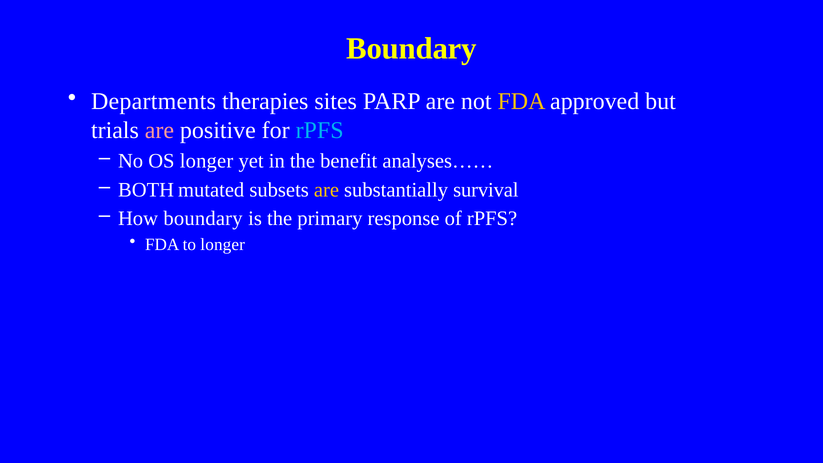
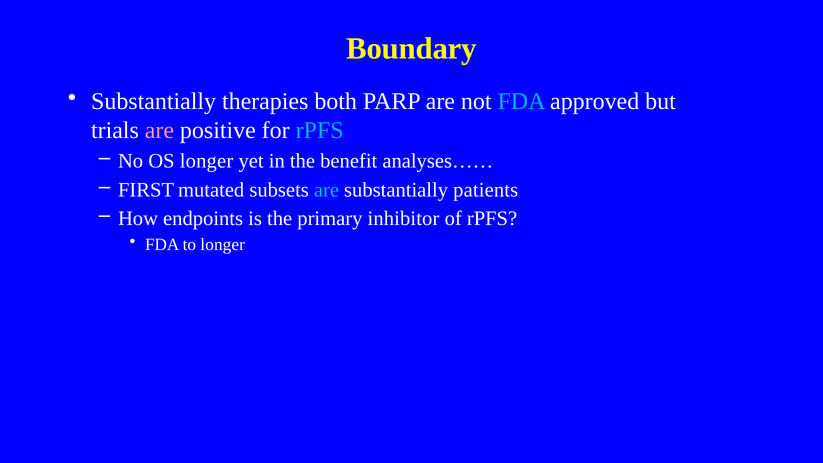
Departments: Departments -> Substantially (154, 101)
sites: sites -> both (336, 101)
FDA colour: yellow -> light blue (522, 101)
BOTH: BOTH -> FIRST (146, 190)
are colour: yellow -> light blue (326, 190)
survival: survival -> patients (486, 190)
How boundary: boundary -> endpoints (203, 219)
response: response -> inhibitor (403, 219)
